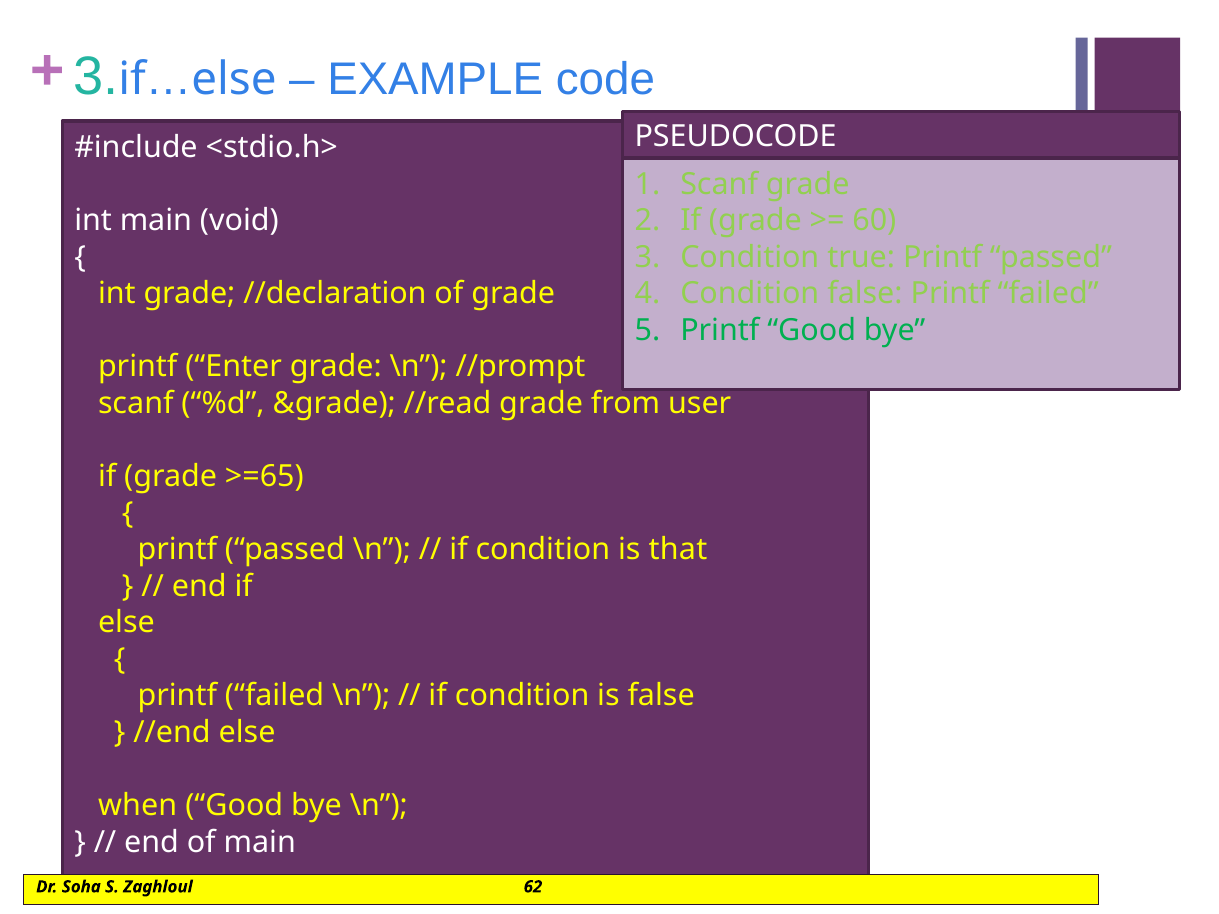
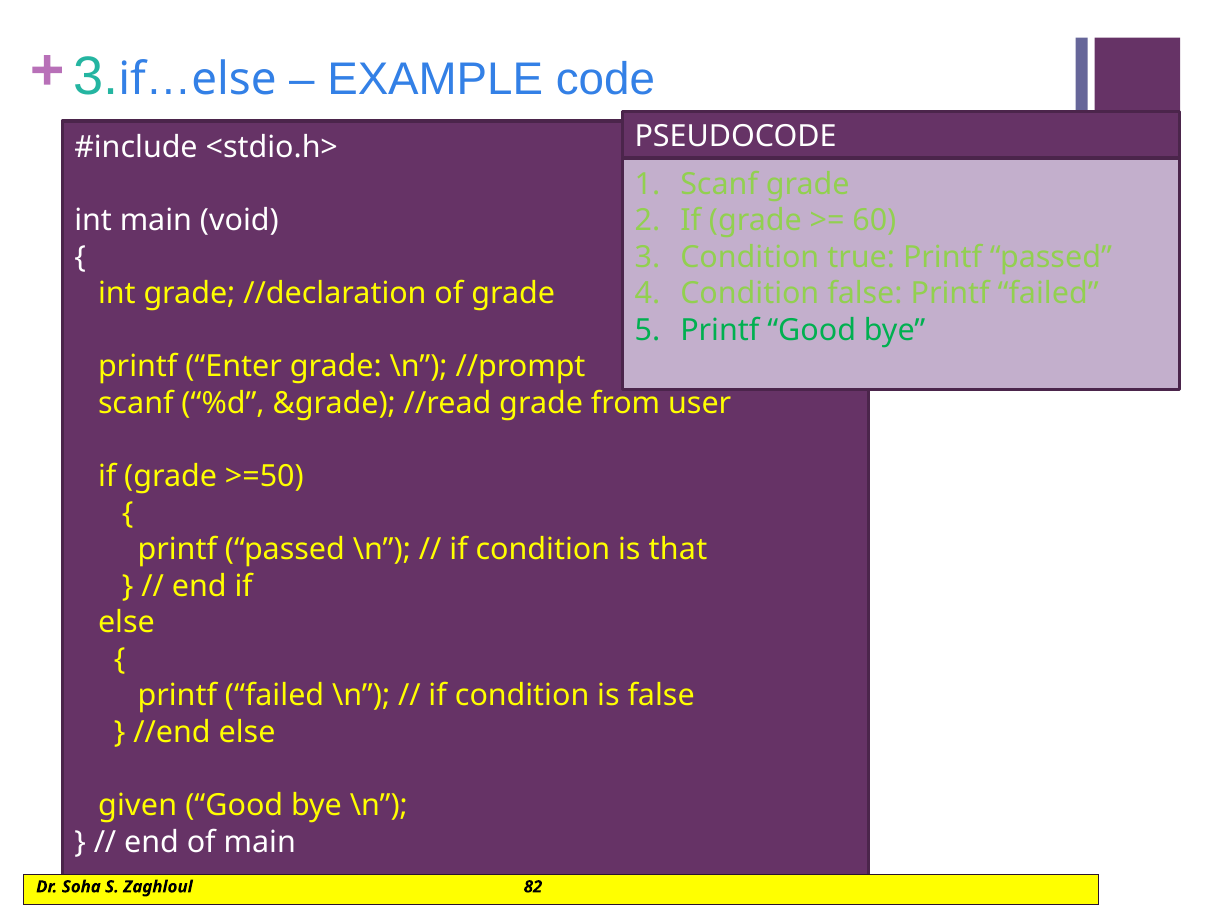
>=65: >=65 -> >=50 (264, 477)
when: when -> given (138, 806)
62: 62 -> 82 (533, 887)
